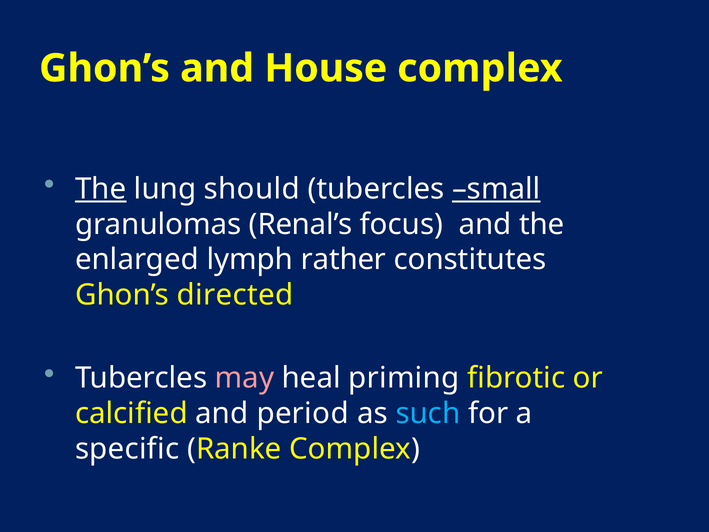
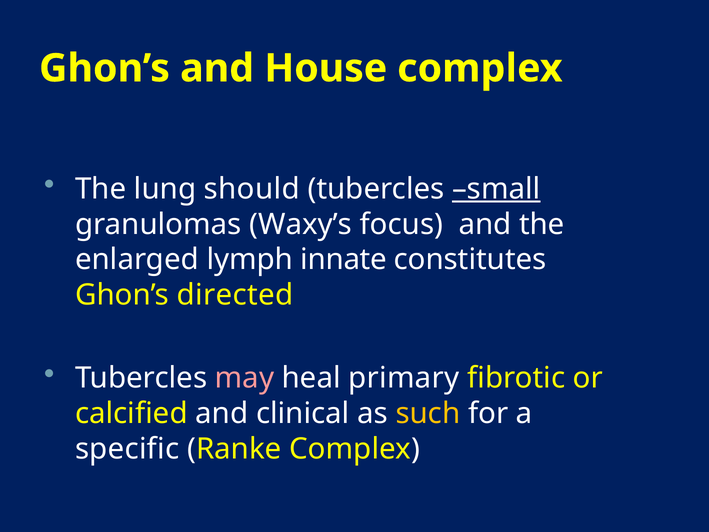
The underline: present -> none (101, 189)
Renal’s: Renal’s -> Waxy’s (301, 224)
rather: rather -> innate (344, 260)
priming: priming -> primary (404, 378)
period: period -> clinical (303, 413)
such colour: light blue -> yellow (428, 413)
